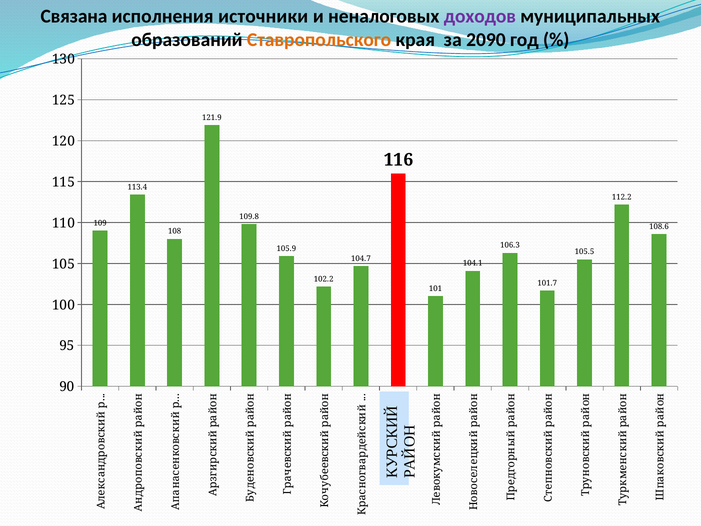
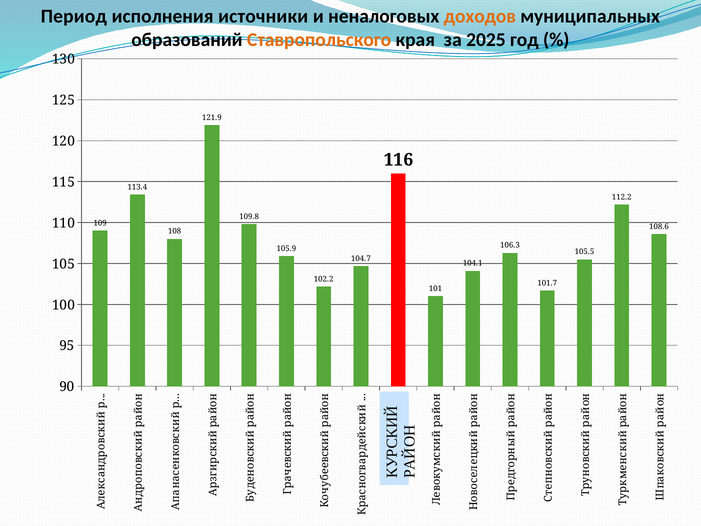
Связана: Связана -> Период (74, 16)
доходов colour: purple -> orange (480, 16)
2090: 2090 -> 2025 (486, 40)
